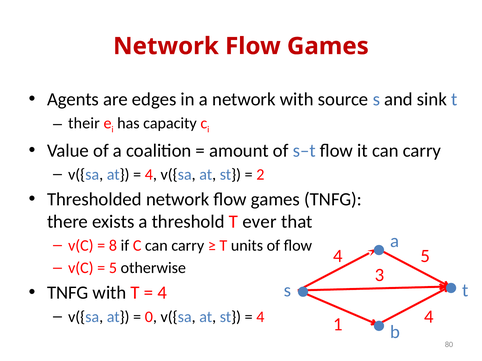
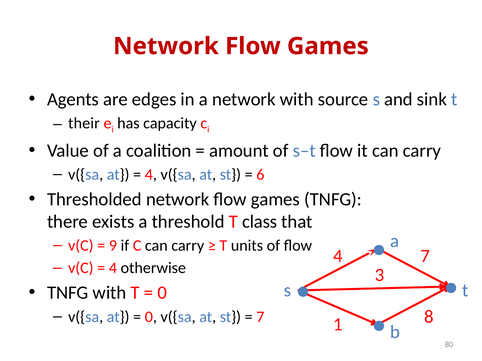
2: 2 -> 6 (260, 175)
ever: ever -> class (260, 222)
8: 8 -> 9 (113, 246)
4 5: 5 -> 7 (425, 256)
5: 5 -> 4 (113, 268)
4: 4 -> 0 (162, 293)
4: 4 -> 7 (260, 317)
1 4: 4 -> 8 (429, 317)
